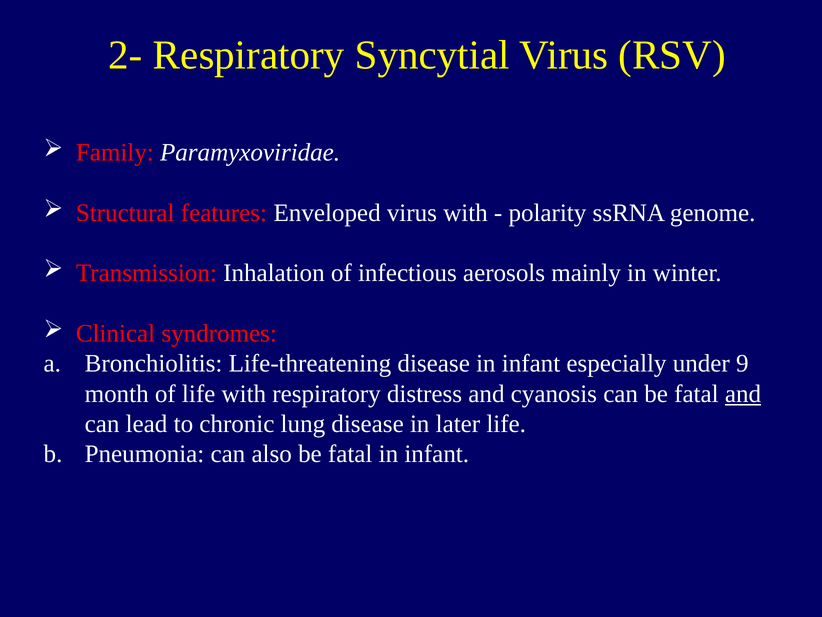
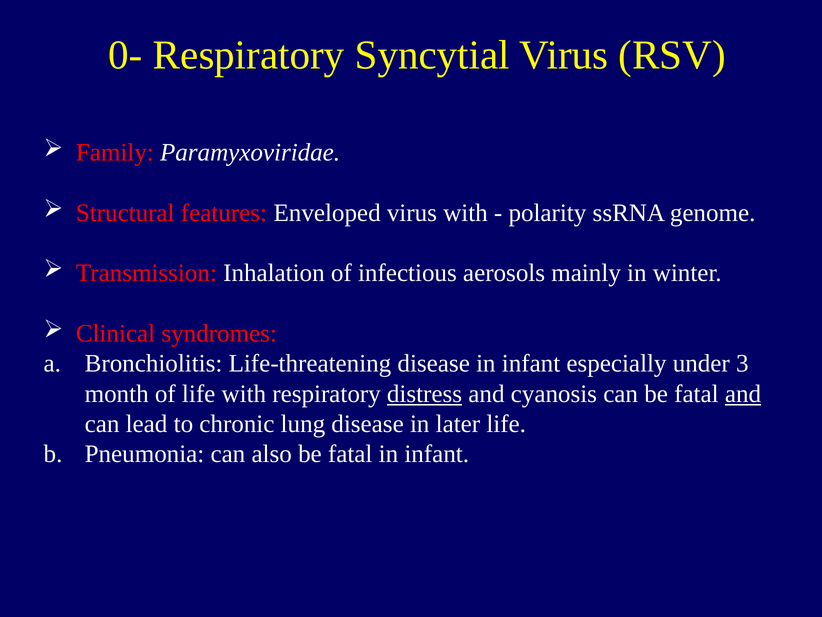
2-: 2- -> 0- (126, 55)
9: 9 -> 3 (742, 363)
distress underline: none -> present (425, 393)
